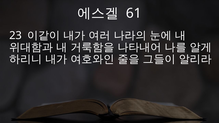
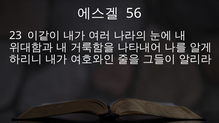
61: 61 -> 56 (134, 13)
